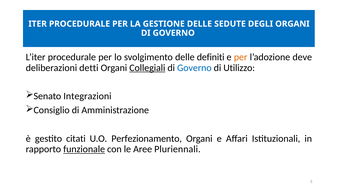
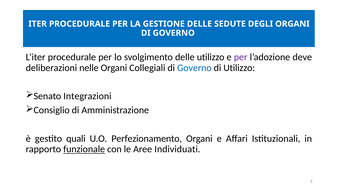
delle definiti: definiti -> utilizzo (211, 57)
per colour: orange -> purple (241, 57)
detti: detti -> nelle (89, 68)
Collegiali underline: present -> none (147, 68)
citati: citati -> quali (76, 139)
Pluriennali: Pluriennali -> Individuati (177, 149)
